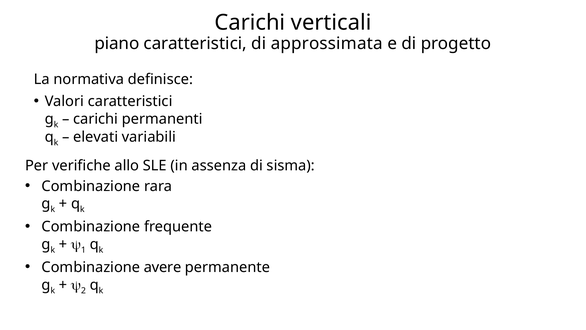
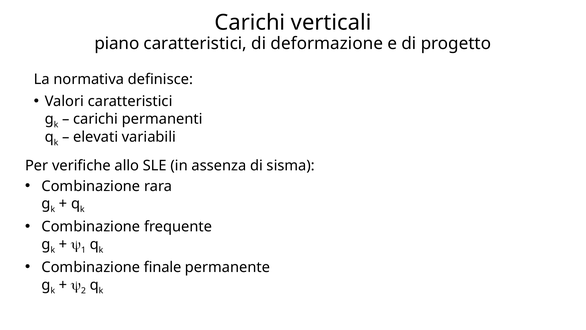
approssimata: approssimata -> deformazione (327, 44)
avere: avere -> finale (163, 267)
